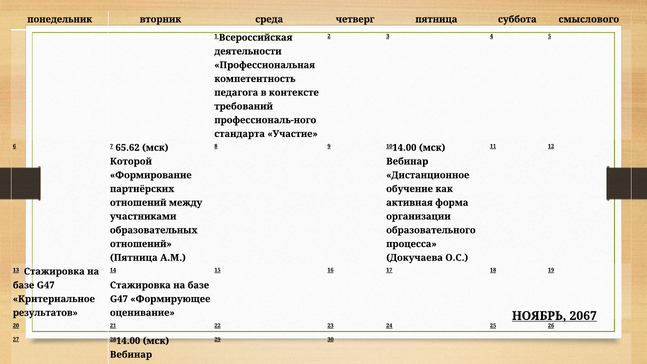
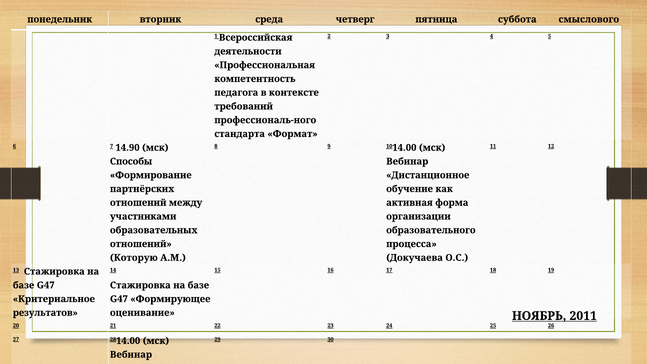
Участие: Участие -> Формат (293, 134)
65.62: 65.62 -> 14.90 (128, 148)
Которой: Которой -> Способы (131, 161)
Пятница: Пятница -> Которую (134, 258)
2067: 2067 -> 2011 (583, 316)
